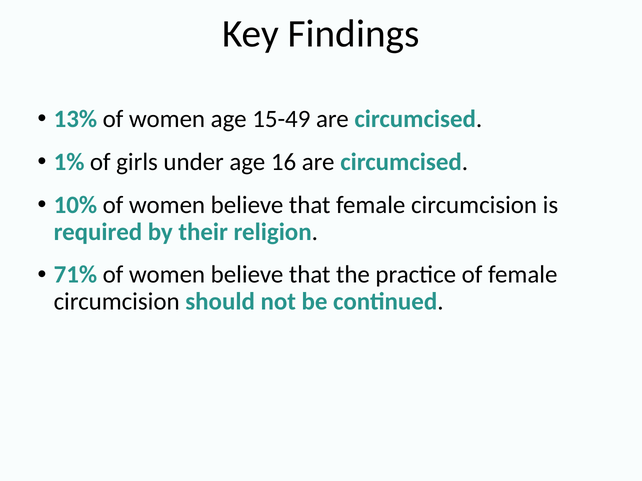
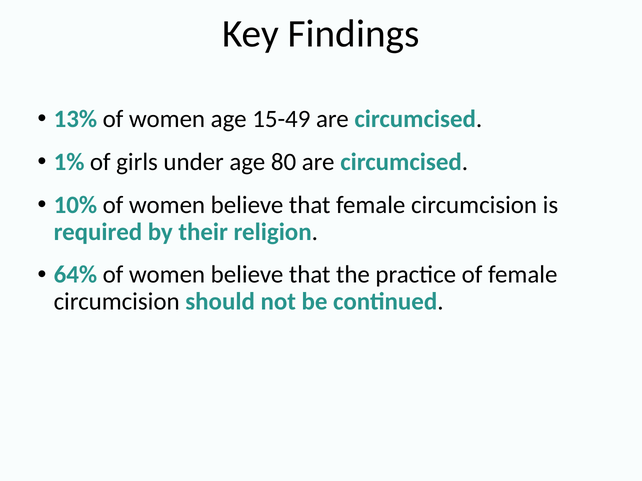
16: 16 -> 80 (284, 162)
71%: 71% -> 64% (75, 275)
